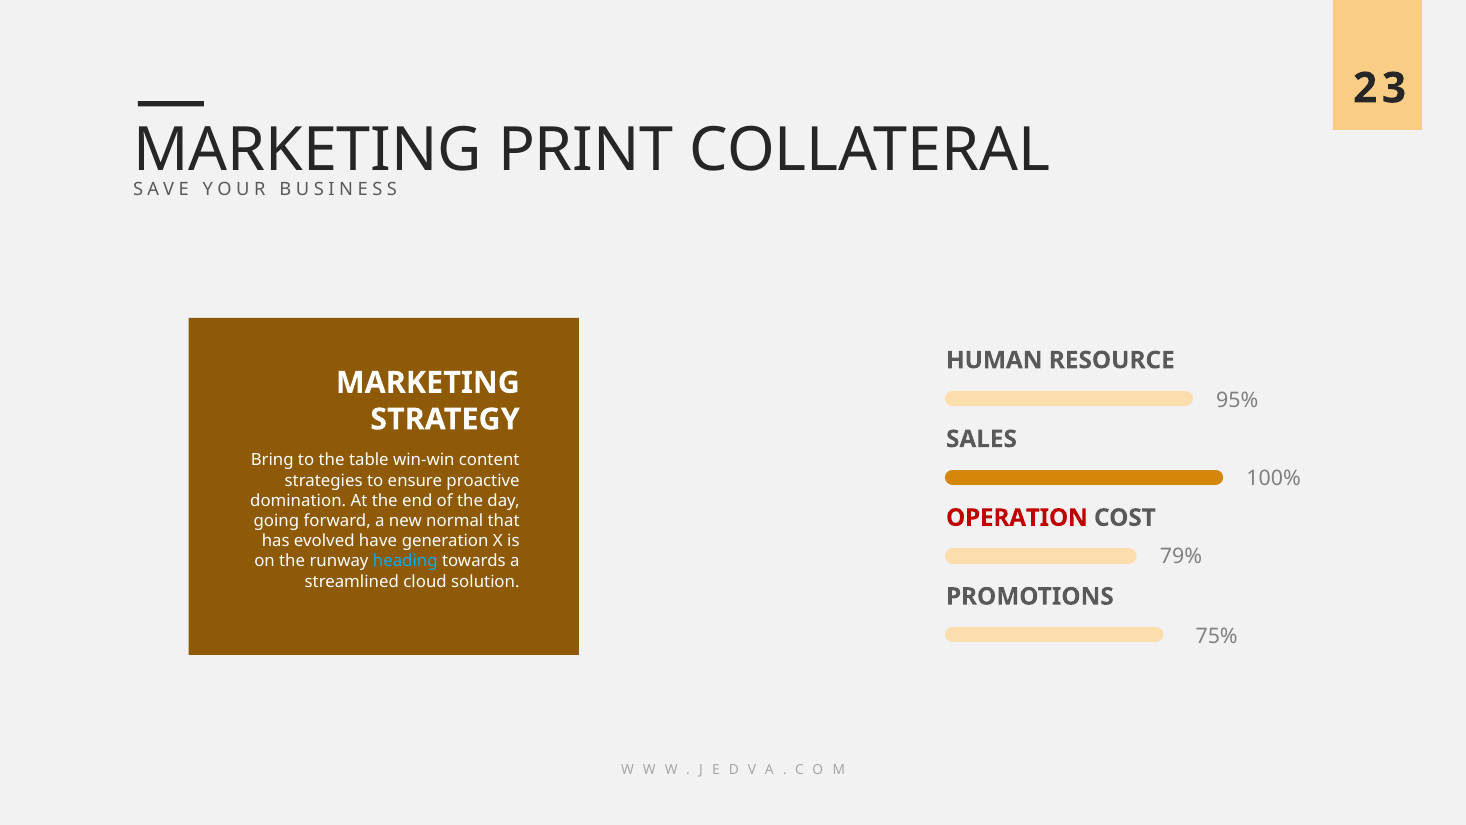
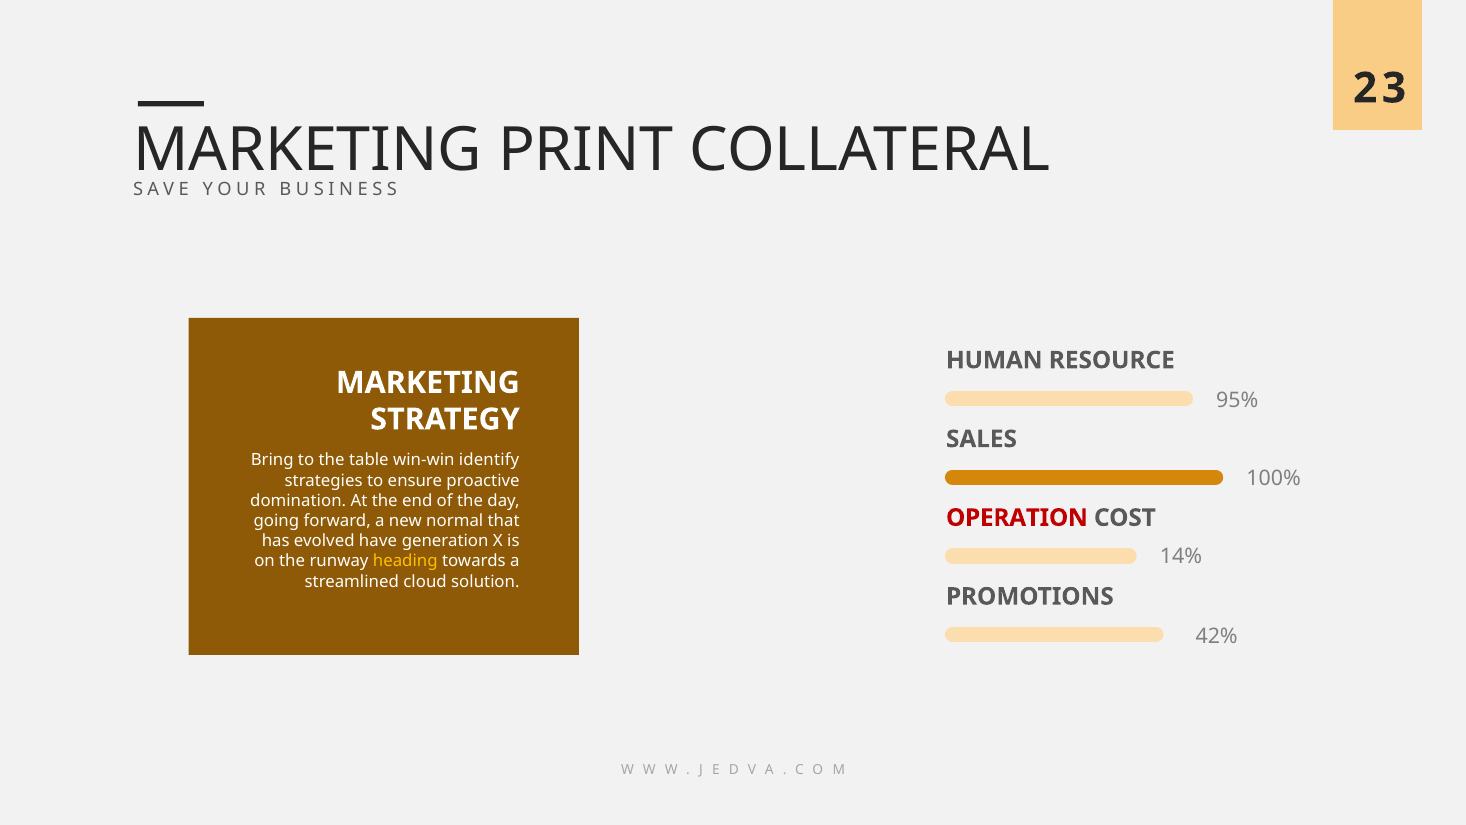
content: content -> identify (489, 460)
79%: 79% -> 14% (1181, 557)
heading colour: light blue -> yellow (405, 561)
75%: 75% -> 42% (1217, 636)
